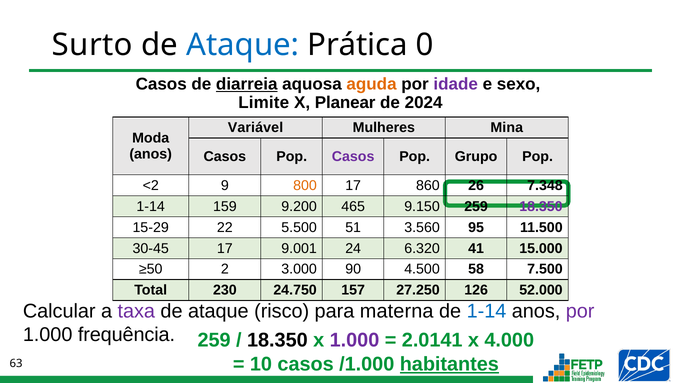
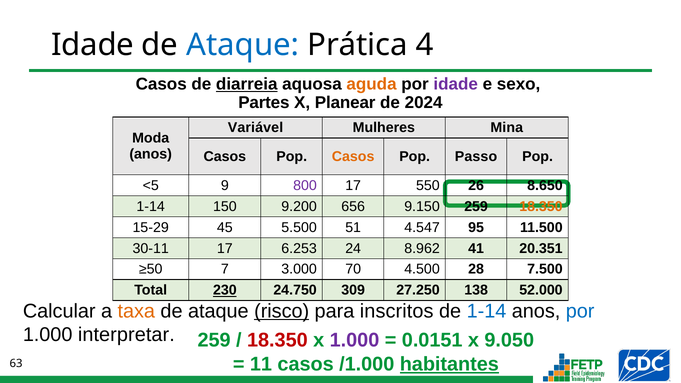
Surto: Surto -> Idade (93, 45)
0: 0 -> 4 (425, 45)
Limite: Limite -> Partes (264, 103)
Casos colour: purple -> orange (353, 157)
Grupo: Grupo -> Passo (476, 157)
<2: <2 -> <5 (151, 186)
800 colour: orange -> purple (305, 186)
860: 860 -> 550 (428, 186)
7.348: 7.348 -> 8.650 (545, 186)
159: 159 -> 150 (225, 206)
465: 465 -> 656 (353, 206)
18.350 colour: purple -> orange (541, 206)
22: 22 -> 45 (225, 227)
3.560: 3.560 -> 4.547 (422, 227)
30-45: 30-45 -> 30-11 (151, 248)
9.001: 9.001 -> 6.253 (299, 248)
6.320: 6.320 -> 8.962 (422, 248)
15.000: 15.000 -> 20.351 (541, 248)
2: 2 -> 7 (225, 269)
90: 90 -> 70 (353, 269)
58: 58 -> 28 (476, 269)
230 underline: none -> present (225, 290)
157: 157 -> 309 (353, 290)
126: 126 -> 138 (476, 290)
taxa colour: purple -> orange (136, 311)
risco underline: none -> present (282, 311)
materna: materna -> inscritos (397, 311)
por colour: purple -> blue (580, 311)
frequência: frequência -> interpretar (126, 335)
18.350 colour: black -> red (277, 340)
2.0141: 2.0141 -> 0.0151 (432, 340)
4.000: 4.000 -> 9.050 (509, 340)
10: 10 -> 11 (261, 364)
